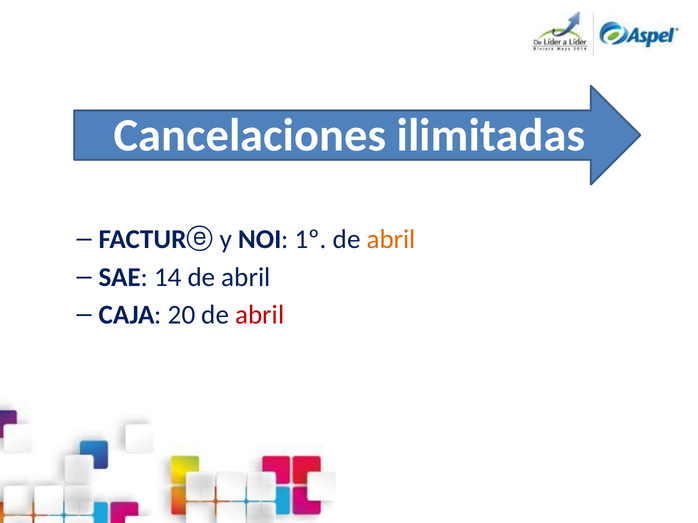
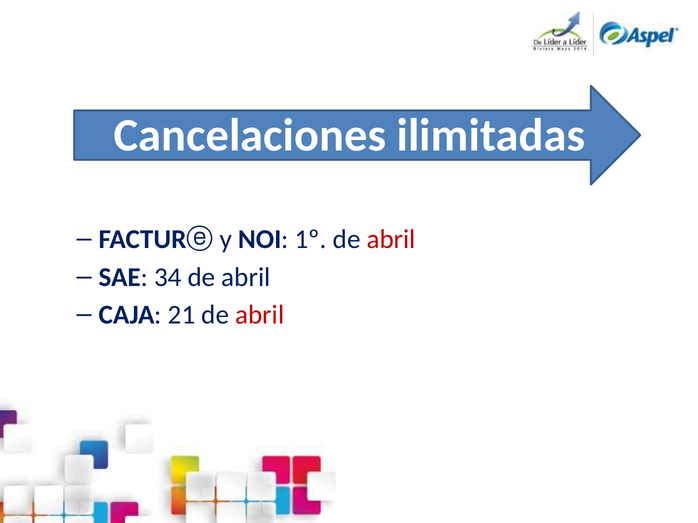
abril colour: orange -> red (391, 239)
14: 14 -> 34 (168, 277)
20: 20 -> 21 (182, 315)
